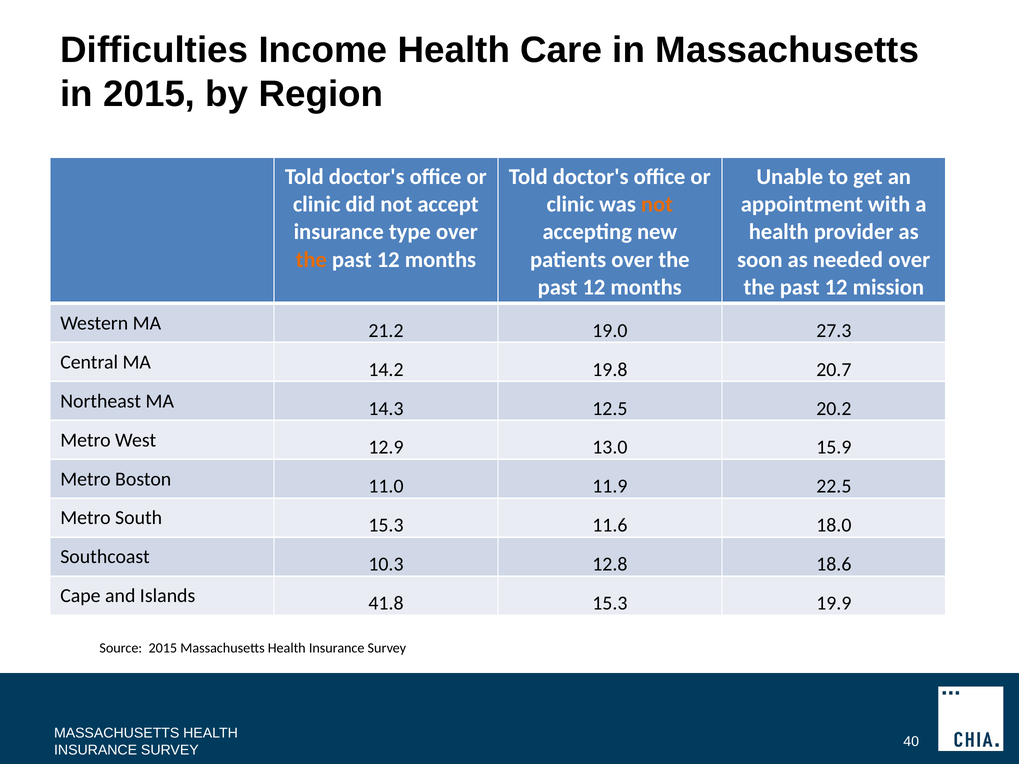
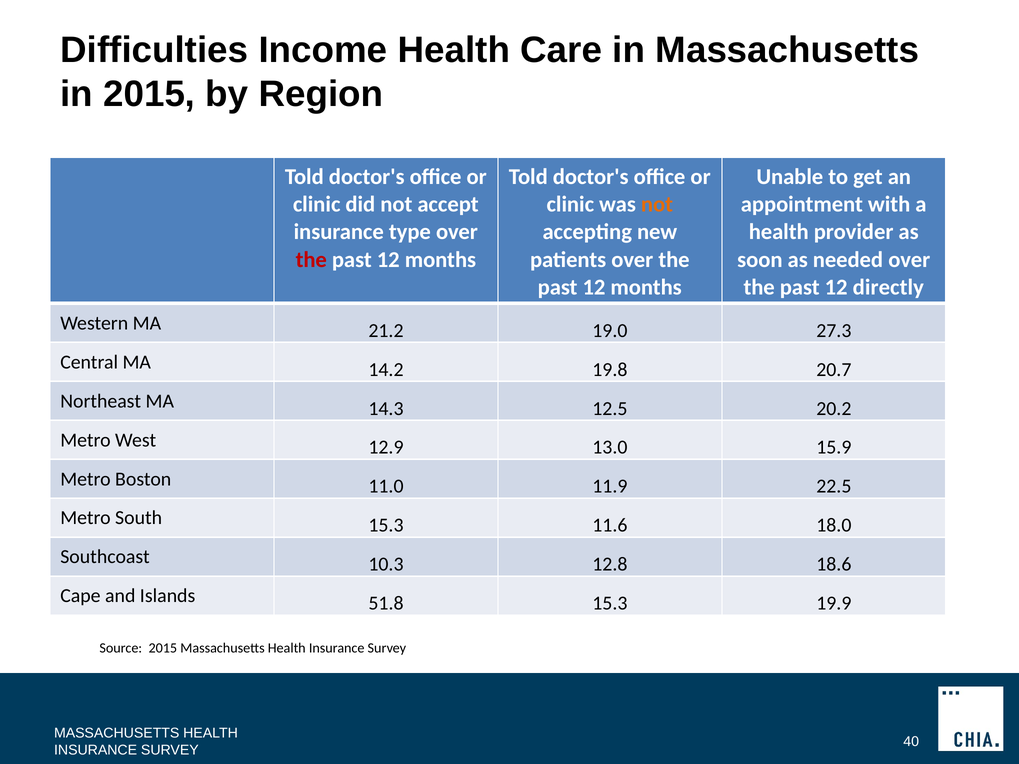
the colour: orange -> red (311, 260)
mission: mission -> directly (888, 287)
41.8: 41.8 -> 51.8 (386, 604)
